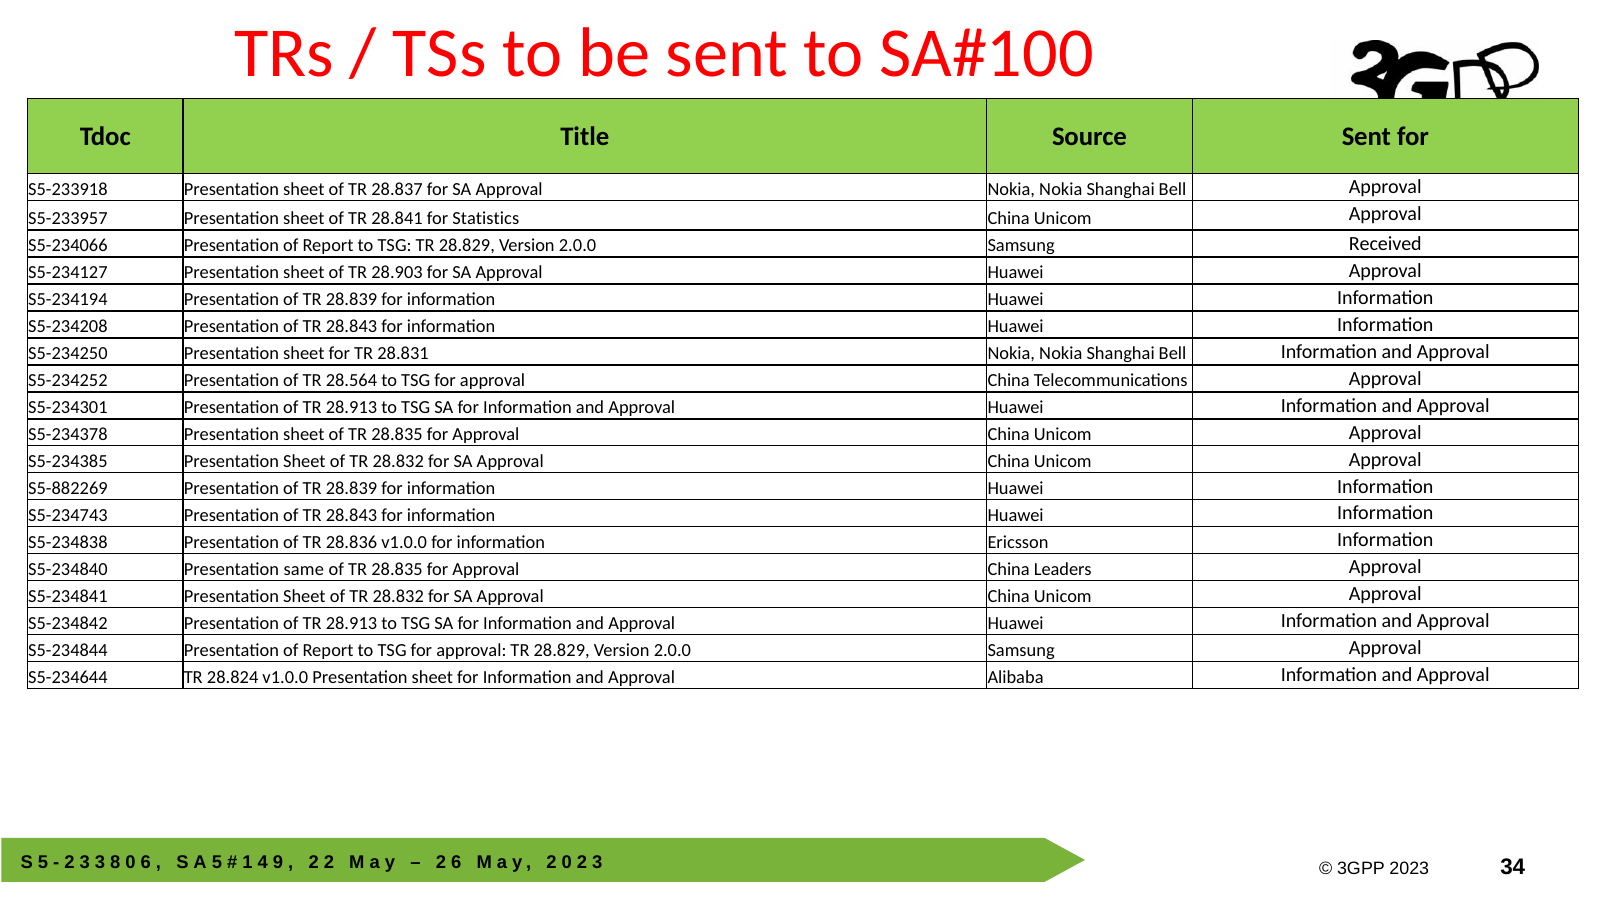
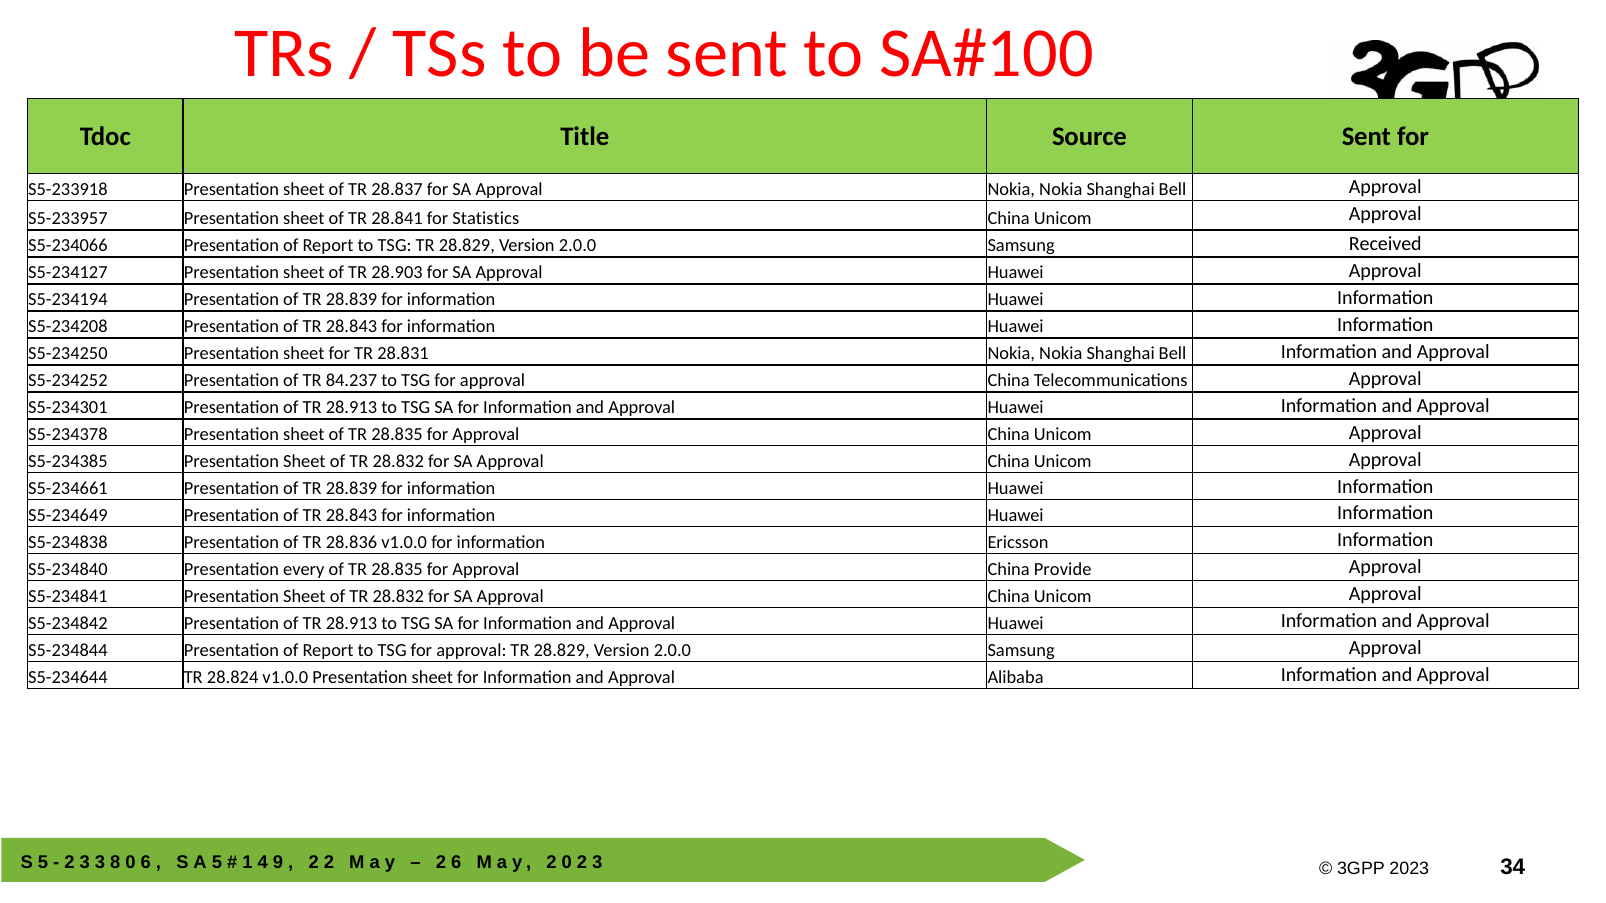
28.564: 28.564 -> 84.237 (351, 381)
S5-882269: S5-882269 -> S5-234661 (68, 489)
S5-234743: S5-234743 -> S5-234649 (68, 516)
same: same -> every (304, 570)
Leaders: Leaders -> Provide (1063, 570)
